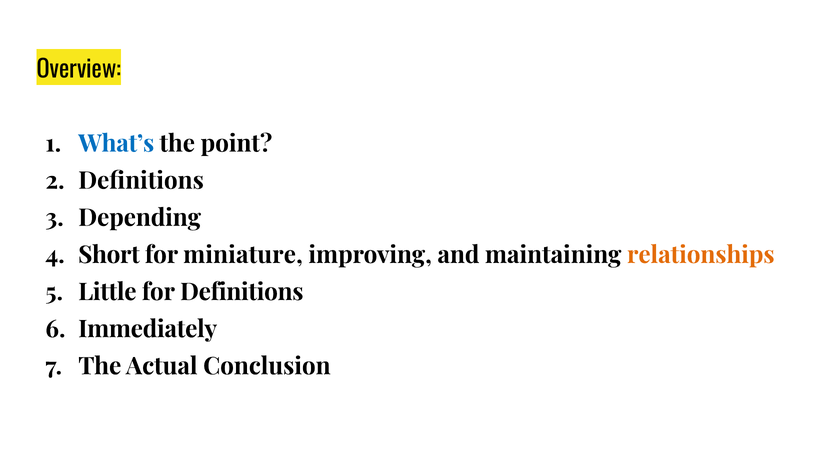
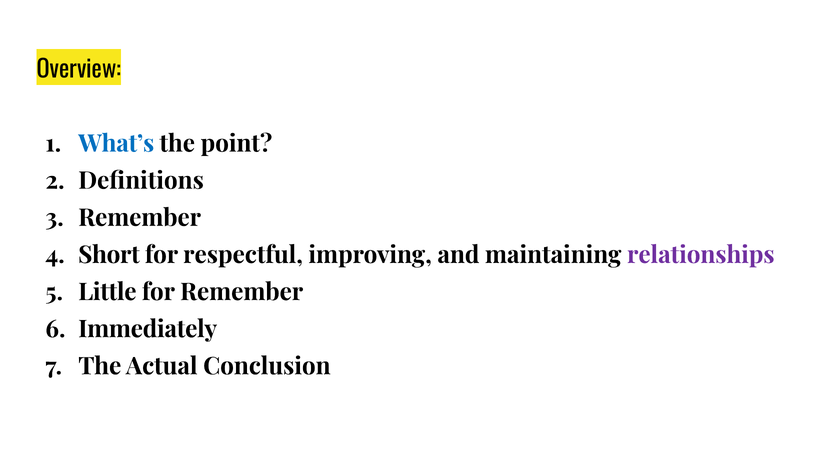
Depending: Depending -> Remember (140, 218)
miniature: miniature -> respectful (243, 255)
relationships colour: orange -> purple (701, 255)
for Definitions: Definitions -> Remember (242, 292)
